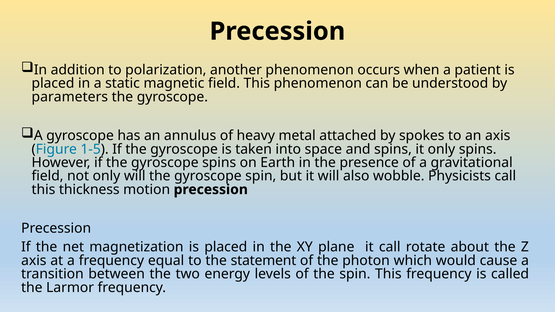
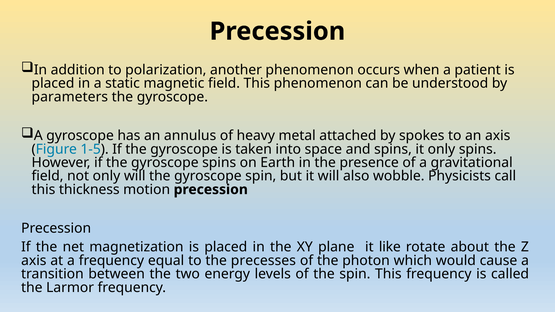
it call: call -> like (390, 247)
statement: statement -> precesses (263, 261)
